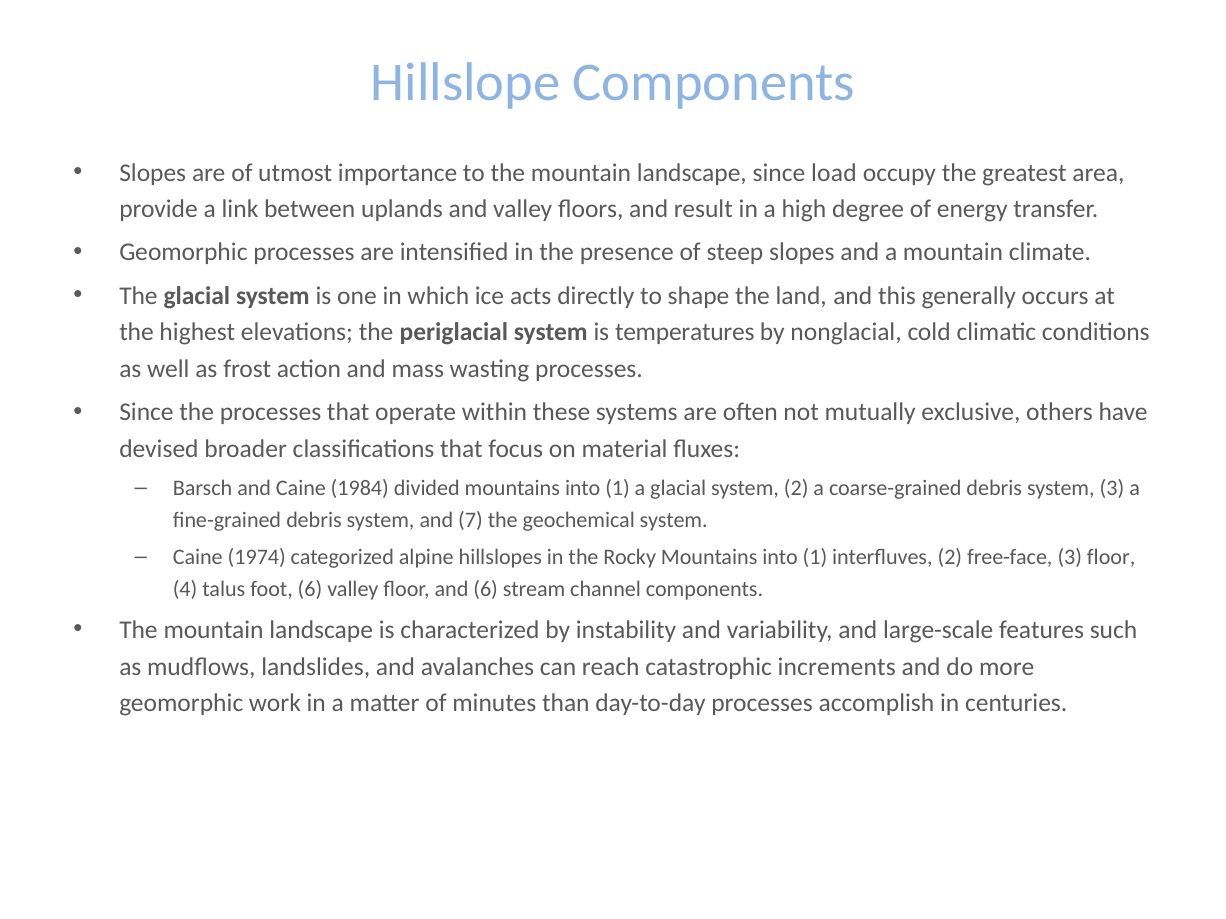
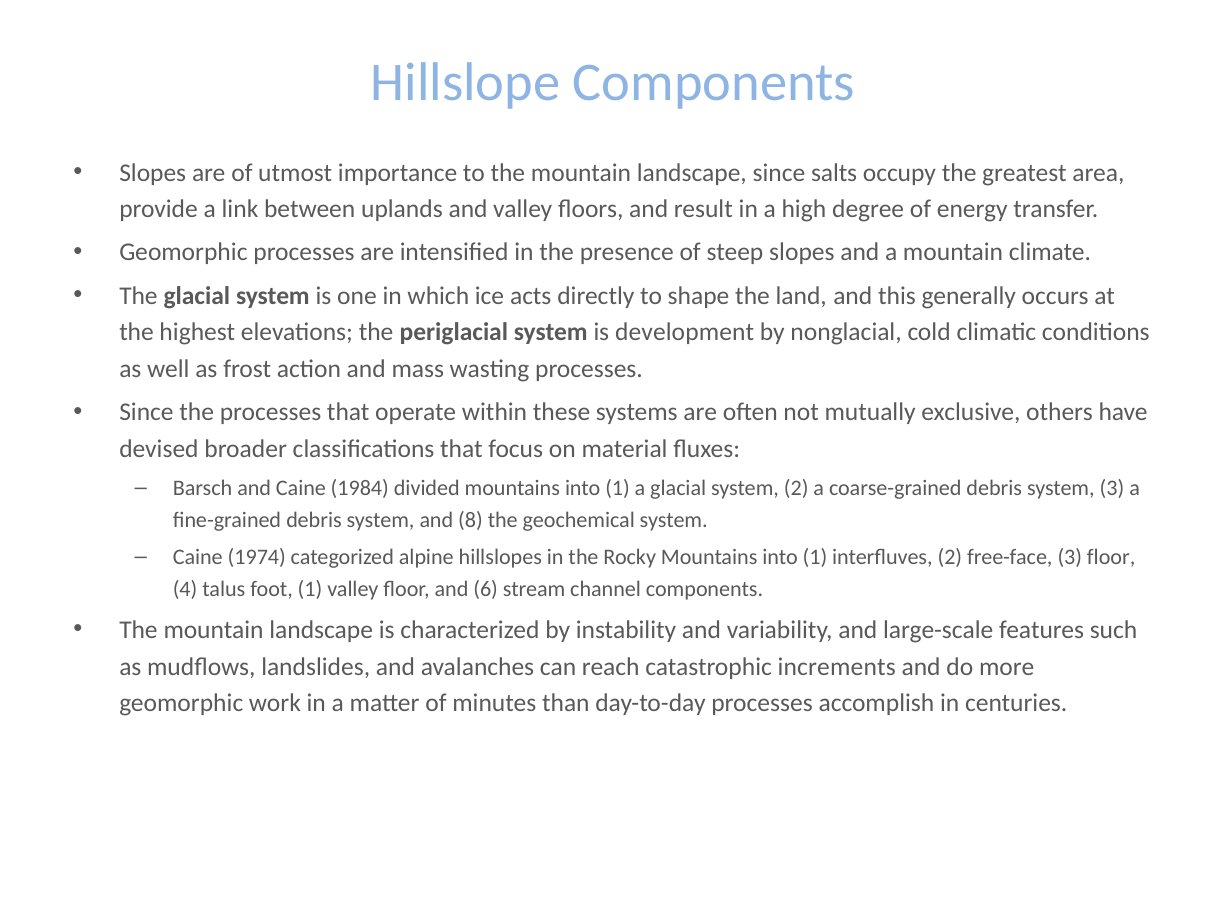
load: load -> salts (834, 173)
temperatures: temperatures -> development (685, 333)
7: 7 -> 8 (470, 520)
foot 6: 6 -> 1 (310, 589)
